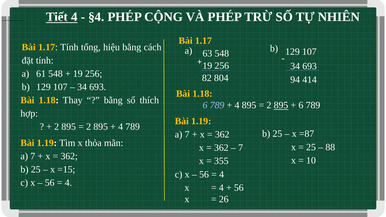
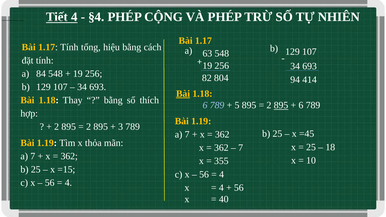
61: 61 -> 84 (41, 74)
Bài underline: none -> present (183, 94)
4: 4 -> 5 (237, 105)
4: 4 -> 3 (121, 127)
=87: =87 -> =45 (307, 134)
88: 88 -> 18 (330, 147)
26: 26 -> 40 (224, 199)
